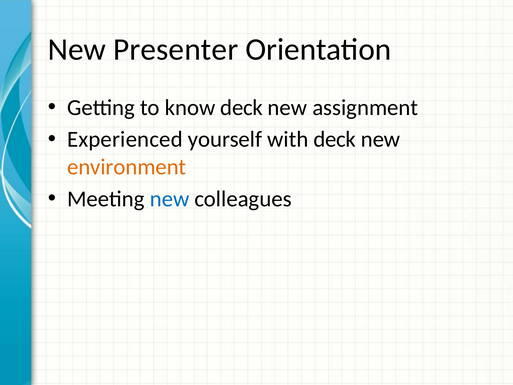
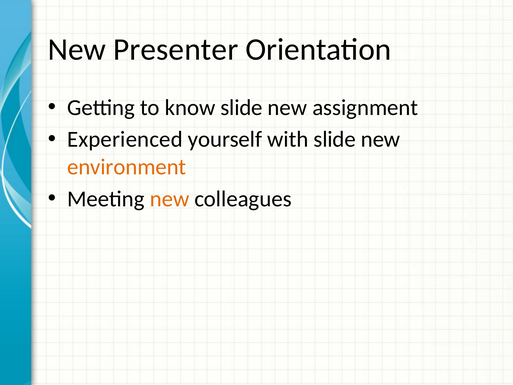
know deck: deck -> slide (242, 107)
with deck: deck -> slide (335, 139)
new colour: blue -> orange (170, 199)
